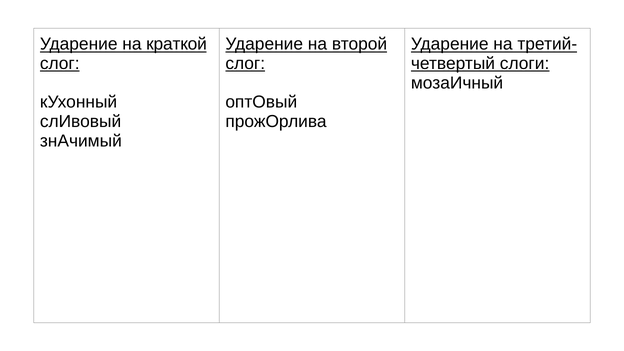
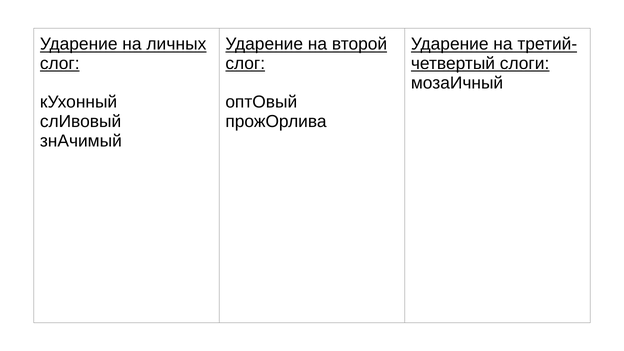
краткой: краткой -> личных (176, 44)
